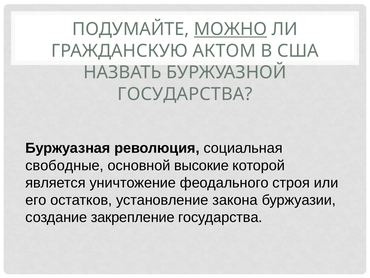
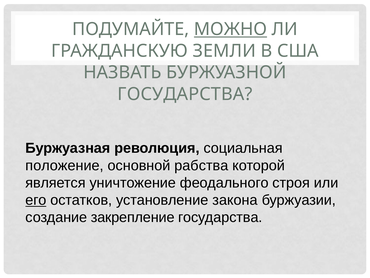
АКТОМ: АКТОМ -> ЗЕМЛИ (224, 51)
свободные: свободные -> положение (65, 165)
высокие: высокие -> рабства (201, 165)
его underline: none -> present (36, 200)
